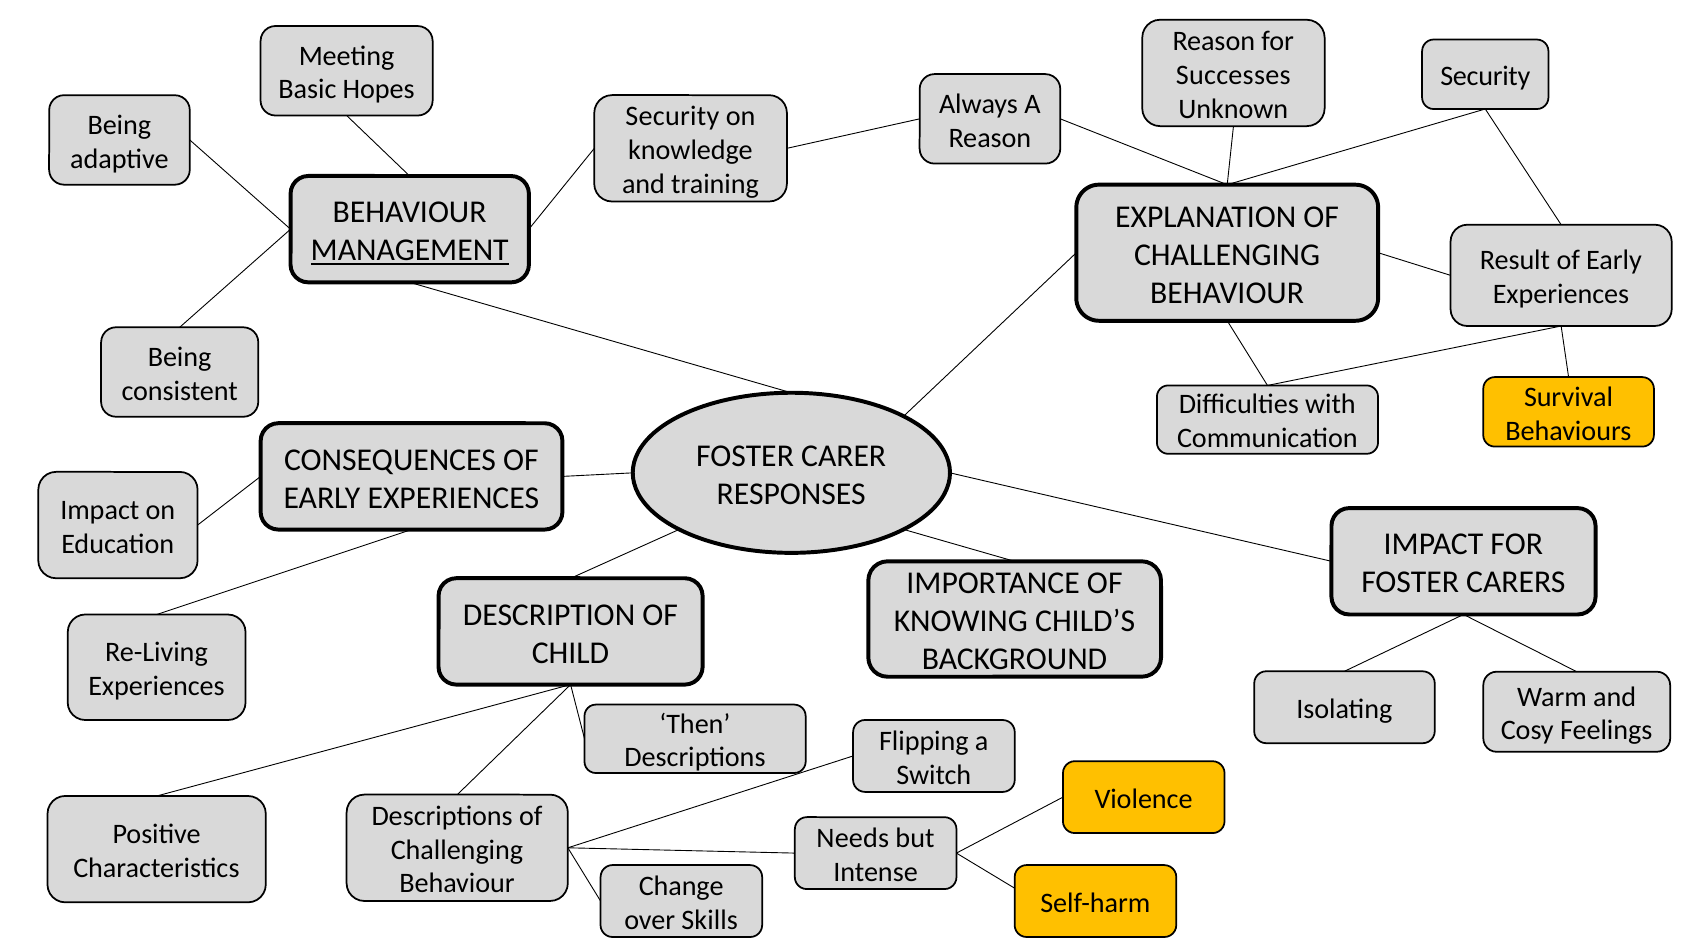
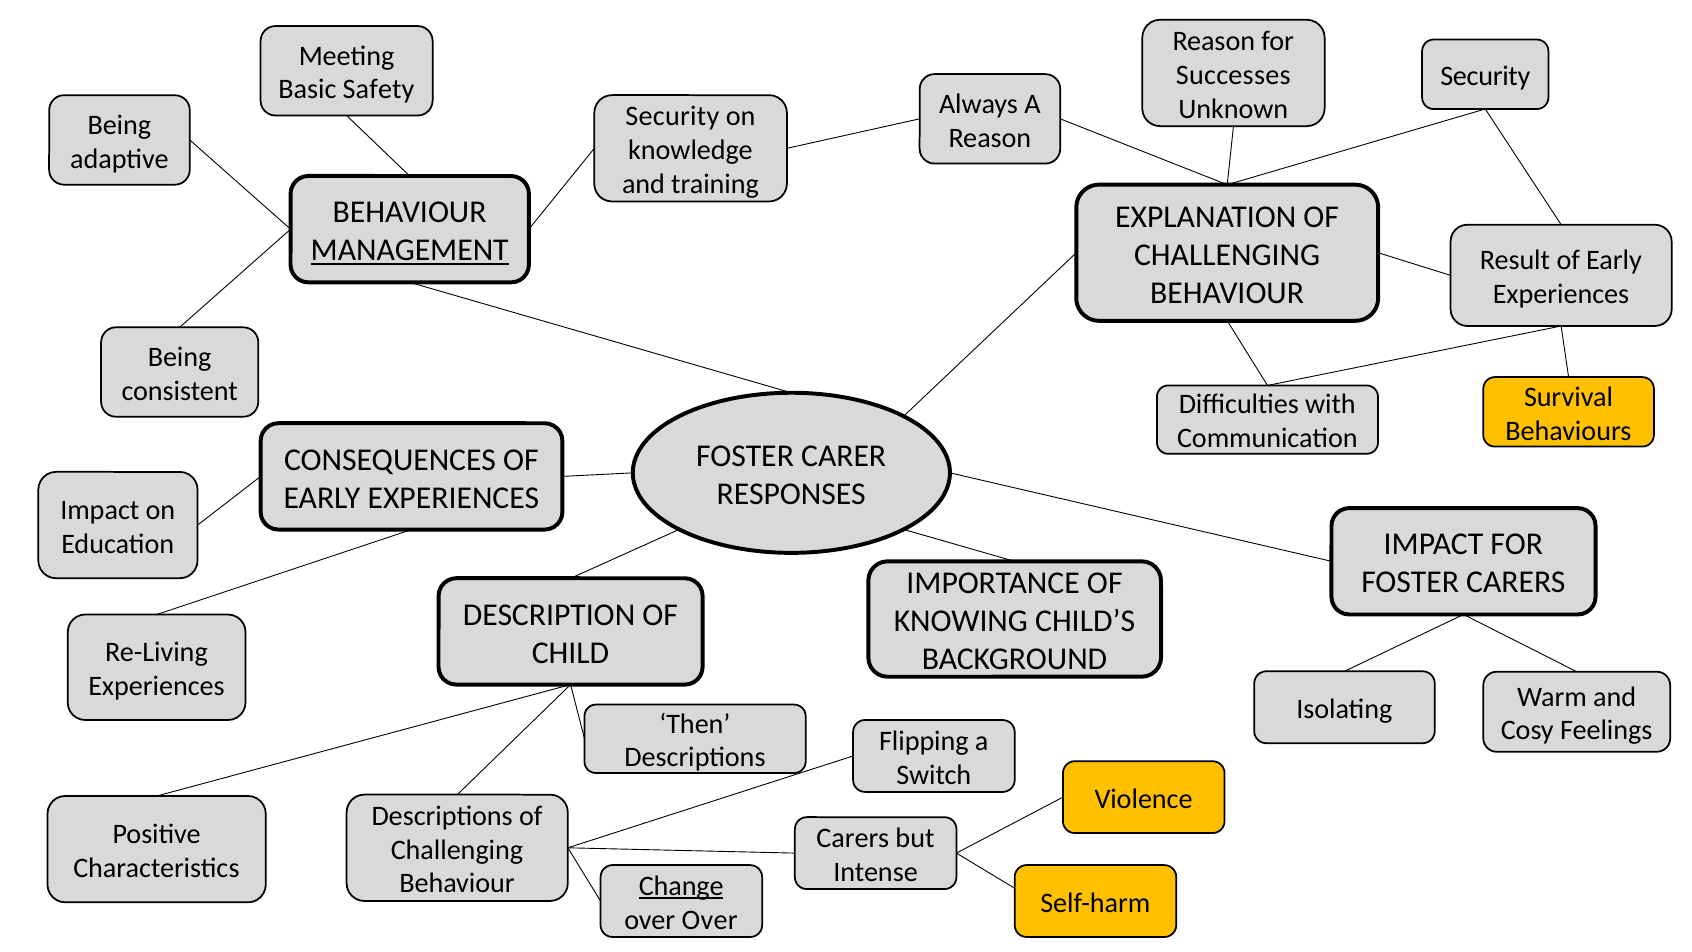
Hopes: Hopes -> Safety (379, 90)
Needs: Needs -> Carers (853, 838)
Change underline: none -> present (681, 886)
over Skills: Skills -> Over (710, 920)
